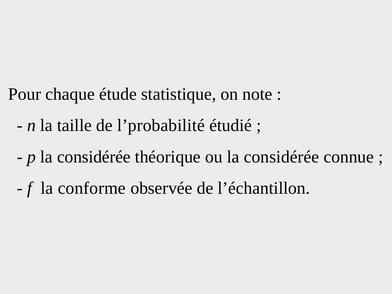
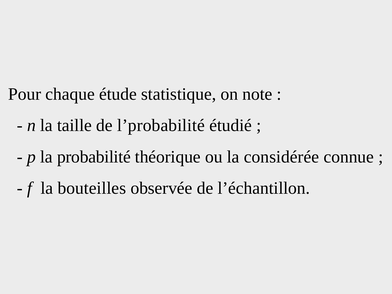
p la considérée: considérée -> probabilité (94, 157)
conforme: conforme -> bouteilles (92, 188)
